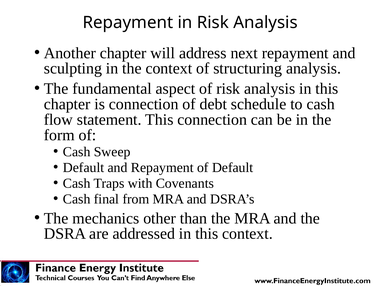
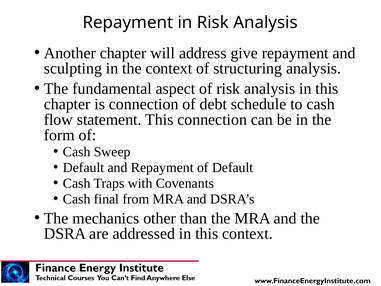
next: next -> give (244, 53)
